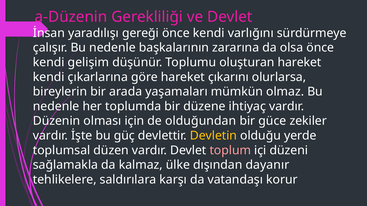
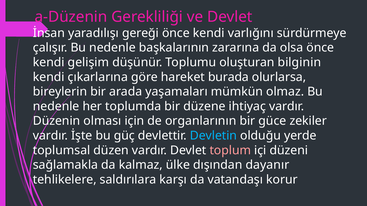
oluşturan hareket: hareket -> bilginin (299, 62)
çıkarını: çıkarını -> burada (228, 77)
olduğundan: olduğundan -> organlarının (201, 121)
Devletin colour: yellow -> light blue (213, 136)
